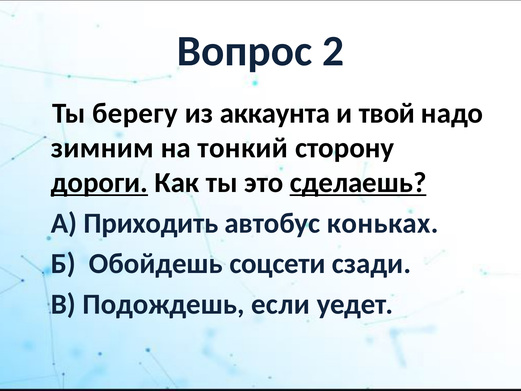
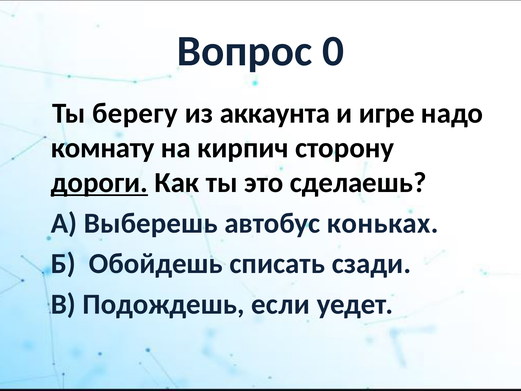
2: 2 -> 0 (333, 51)
твой: твой -> игре (387, 113)
зимним: зимним -> комнату (103, 148)
тонкий: тонкий -> кирпич (243, 148)
сделаешь underline: present -> none (358, 183)
Приходить: Приходить -> Выберешь (151, 223)
соцсети: соцсети -> списать (277, 264)
